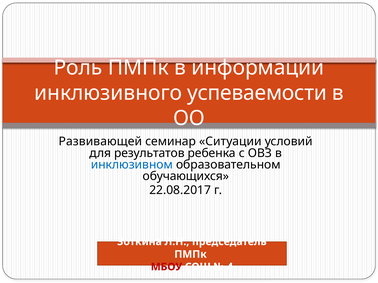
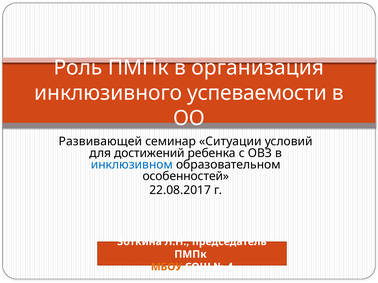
информации: информации -> организация (258, 68)
результатов: результатов -> достижений (149, 153)
обучающихся: обучающихся -> особенностей (186, 176)
МБОУ colour: red -> orange (166, 267)
